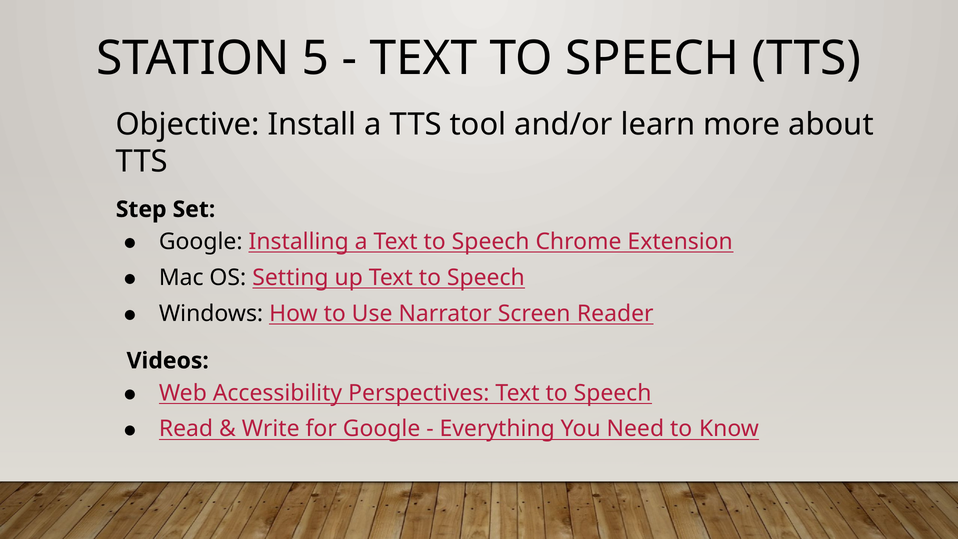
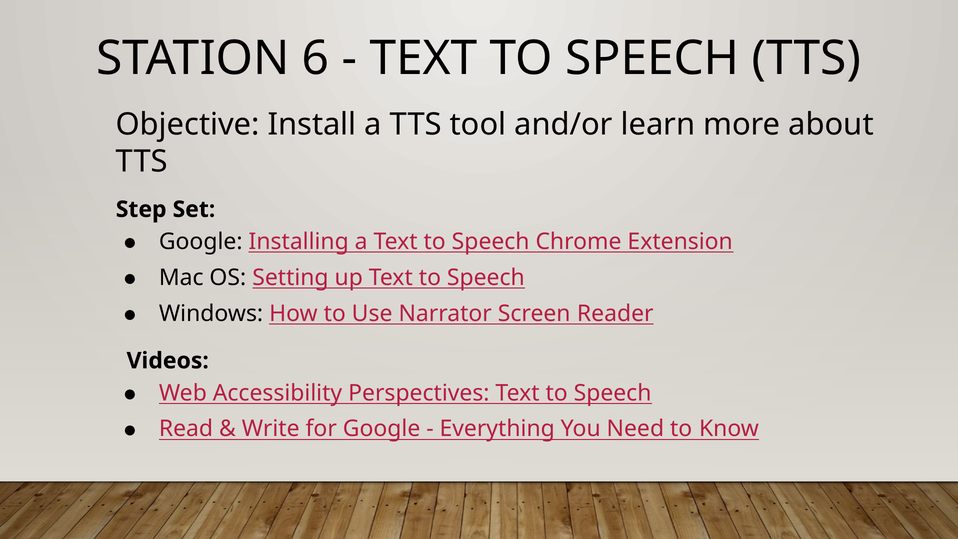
5: 5 -> 6 (316, 58)
